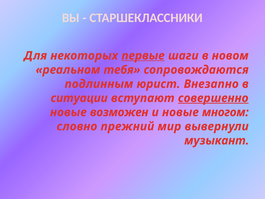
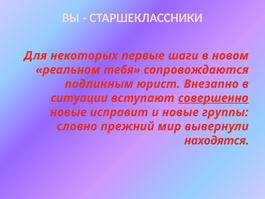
первые underline: present -> none (143, 56)
возможен: возможен -> исправит (119, 112)
многом: многом -> группы (225, 112)
музыкант: музыкант -> находятся (217, 140)
